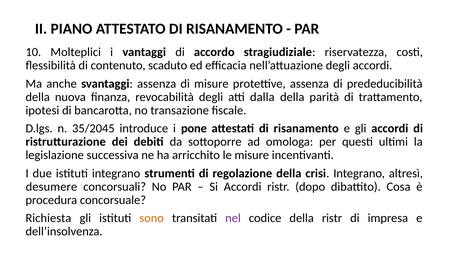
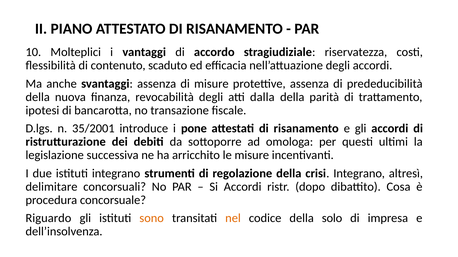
35/2045: 35/2045 -> 35/2001 (93, 129)
desumere: desumere -> delimitare (51, 187)
Richiesta: Richiesta -> Riguardo (48, 219)
nel colour: purple -> orange (233, 219)
della ristr: ristr -> solo (332, 219)
